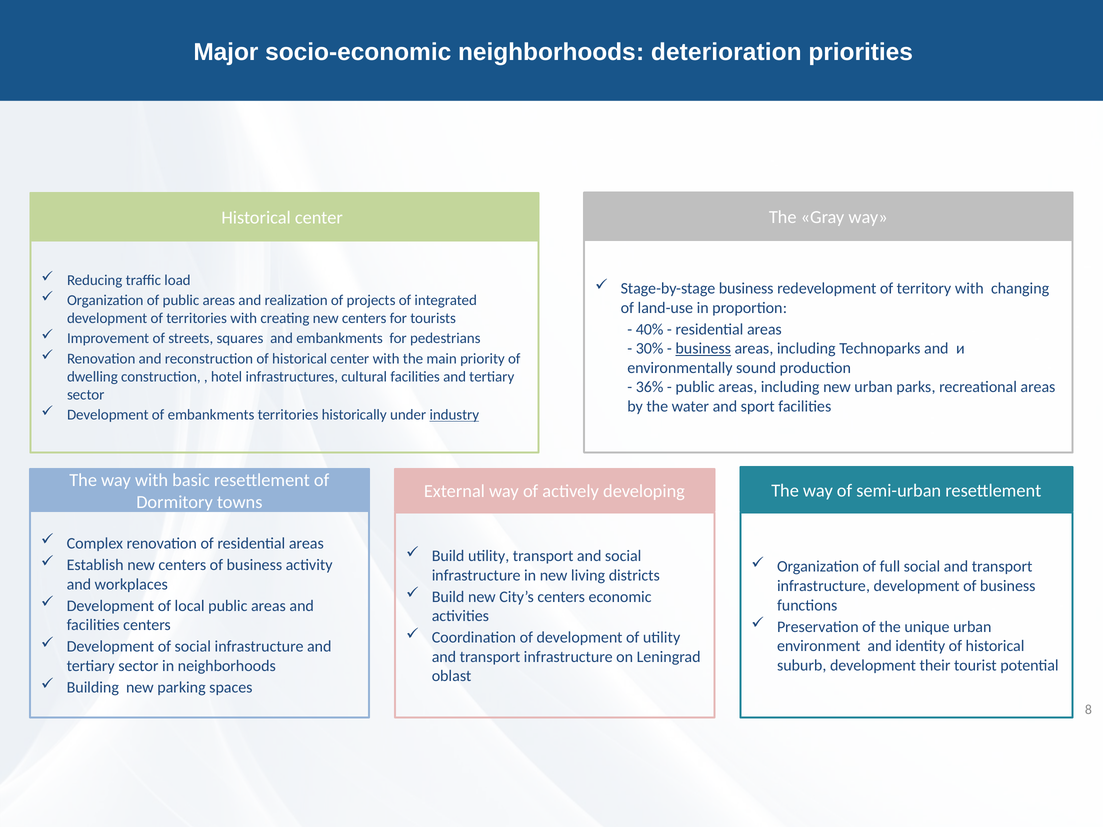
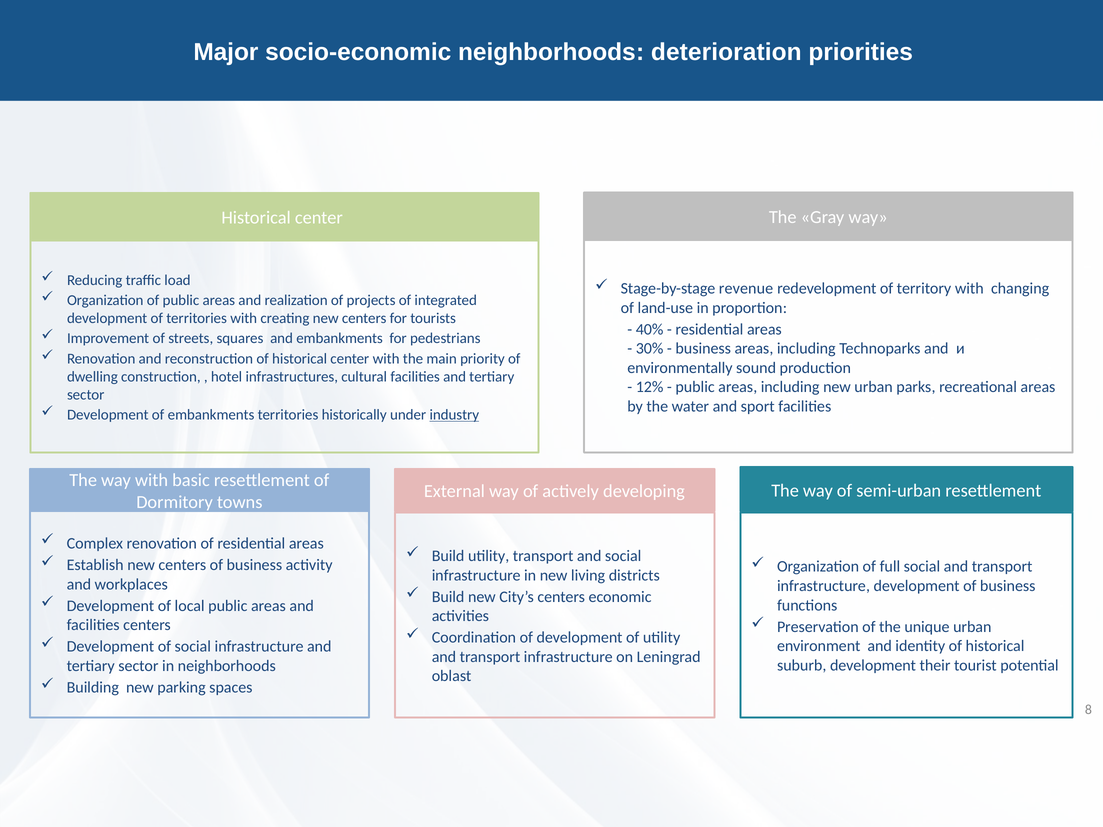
Stage-by-stage business: business -> revenue (746, 289)
business underline: present -> none (703, 349)
36%: 36% -> 12% (650, 387)
